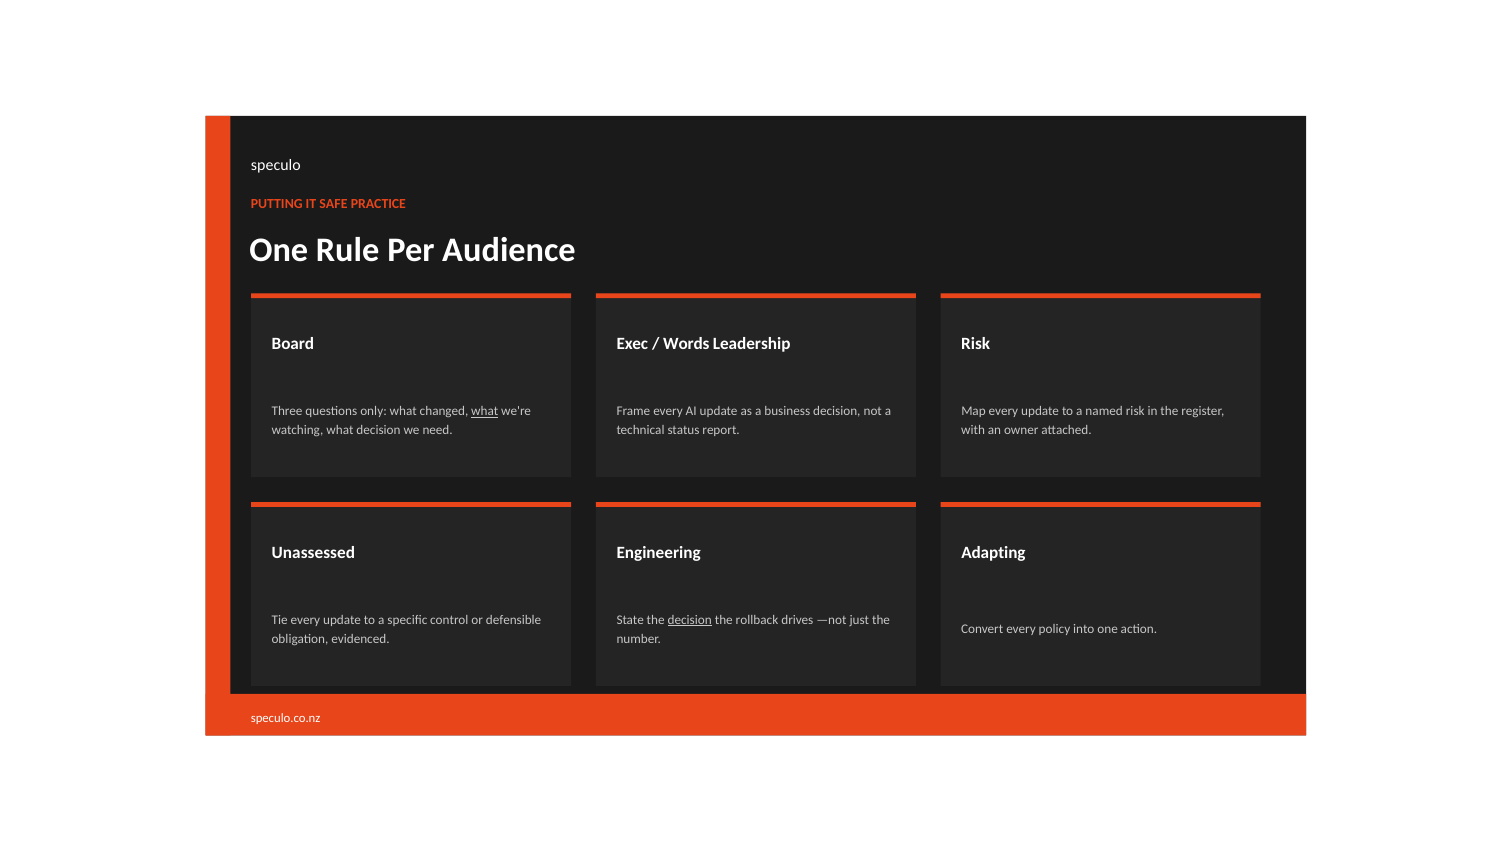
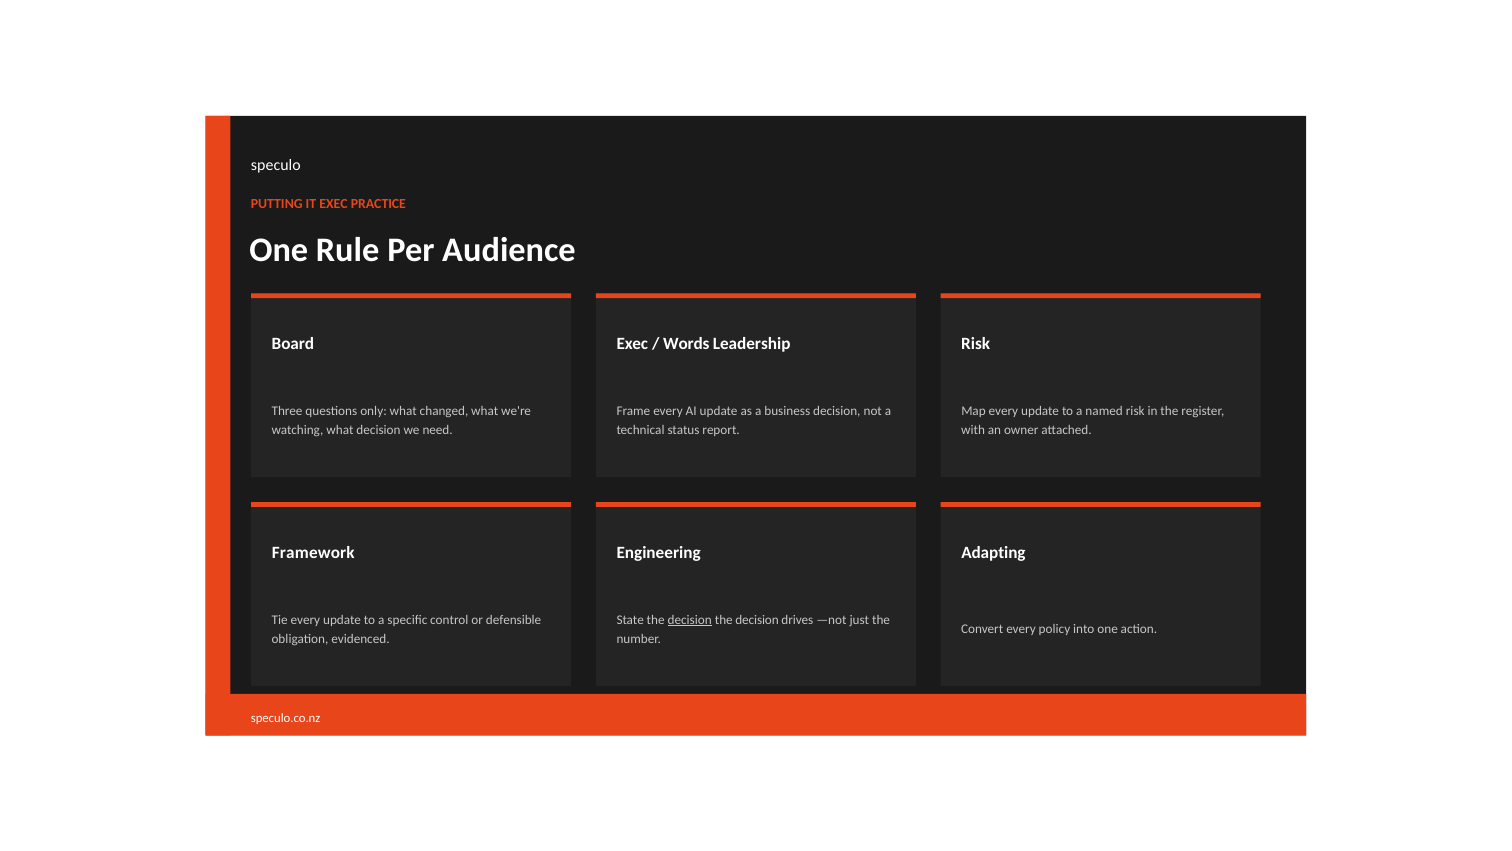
IT SAFE: SAFE -> EXEC (334, 204)
what underline: present -> none (485, 411)
Unassessed: Unassessed -> Framework (313, 552)
rollback: rollback -> decision (757, 619)
